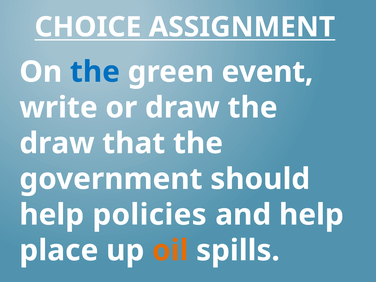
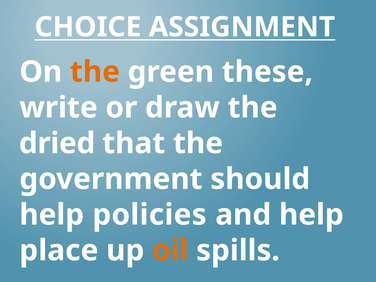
the colour: blue -> orange (95, 72)
event: event -> these (267, 72)
draw: draw -> dried (57, 143)
